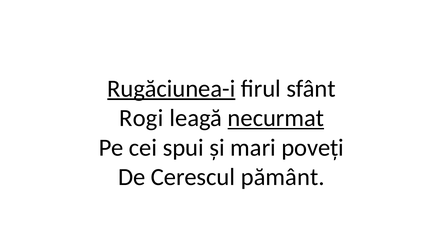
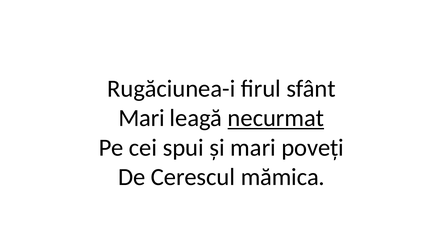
Rugăciunea-i underline: present -> none (171, 89)
Rogi: Rogi -> Mari (142, 118)
pământ: pământ -> mămica (283, 177)
